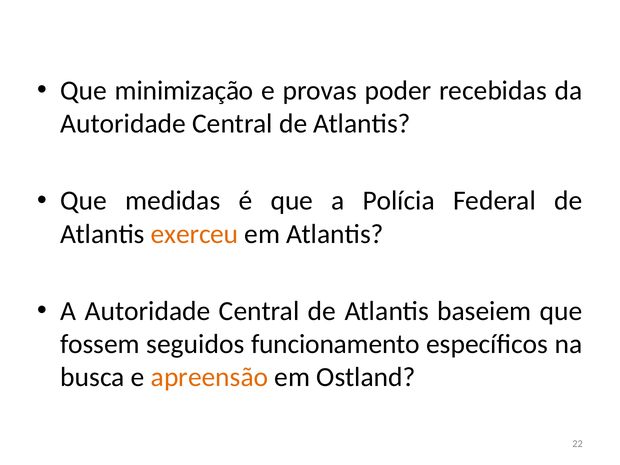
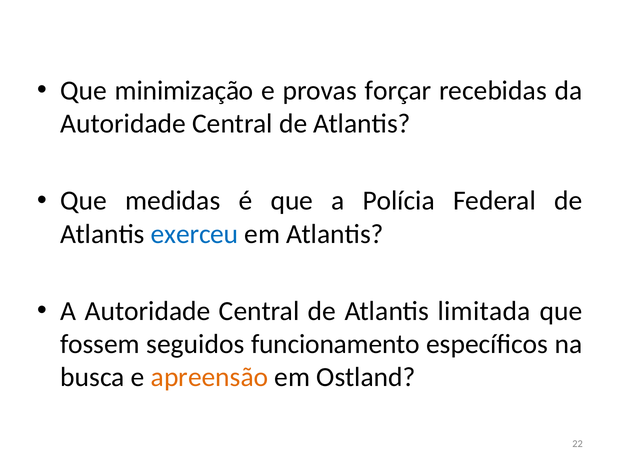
poder: poder -> forçar (398, 91)
exerceu colour: orange -> blue (195, 234)
baseiem: baseiem -> limitada (484, 311)
